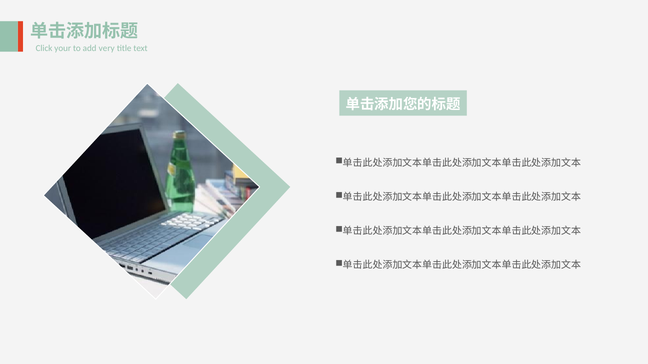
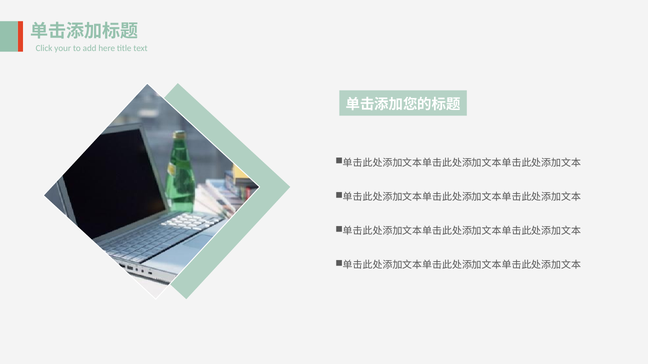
very: very -> here (107, 49)
